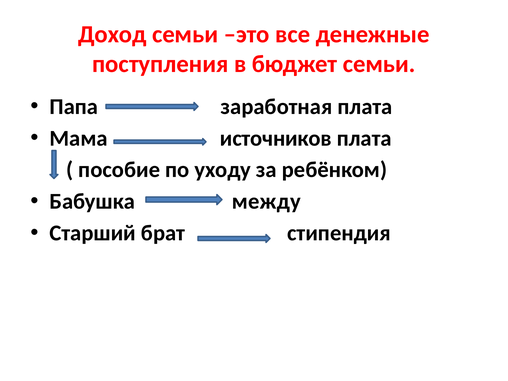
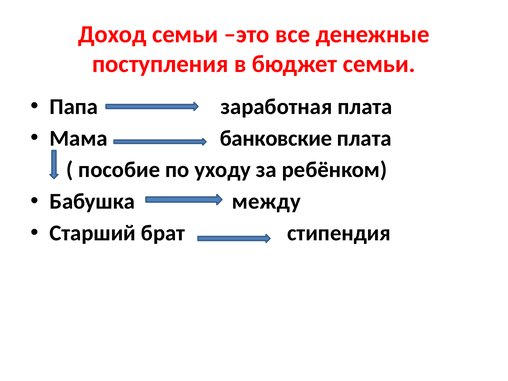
источников: источников -> банковские (276, 138)
